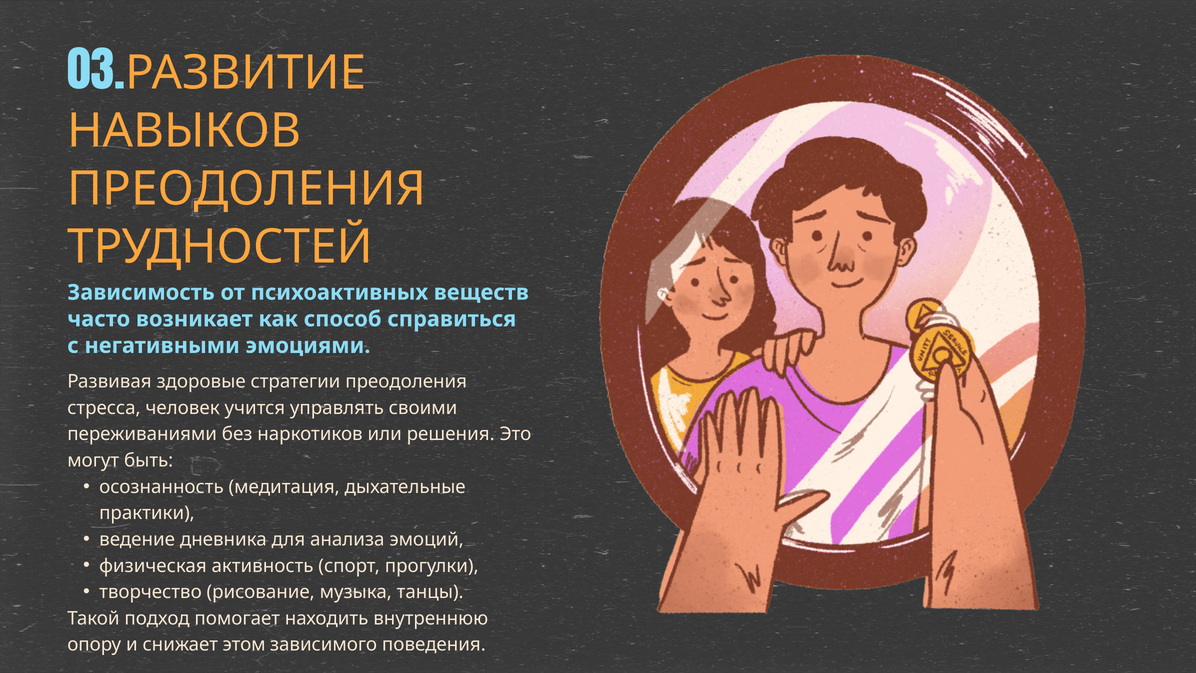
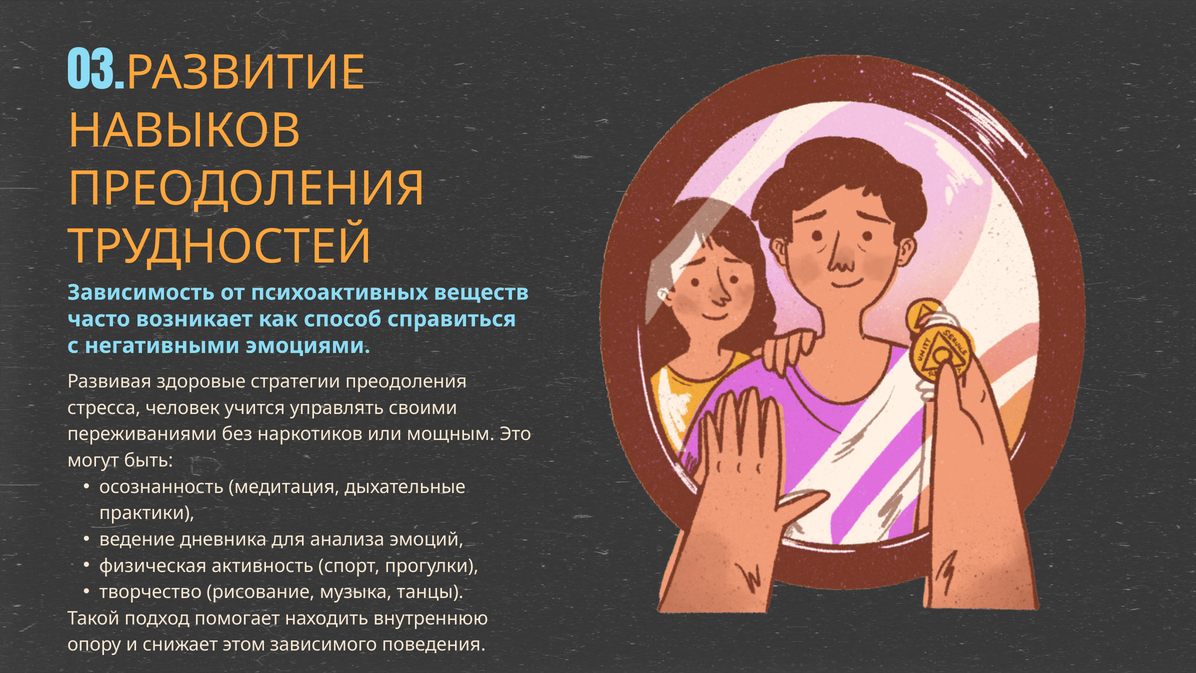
решения: решения -> мощным (451, 434)
